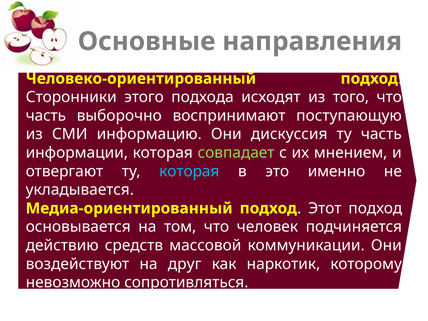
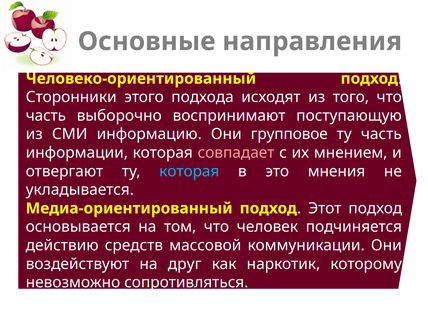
дискуссия: дискуссия -> групповое (289, 134)
совпадает colour: light green -> pink (236, 153)
именно: именно -> мнения (337, 171)
